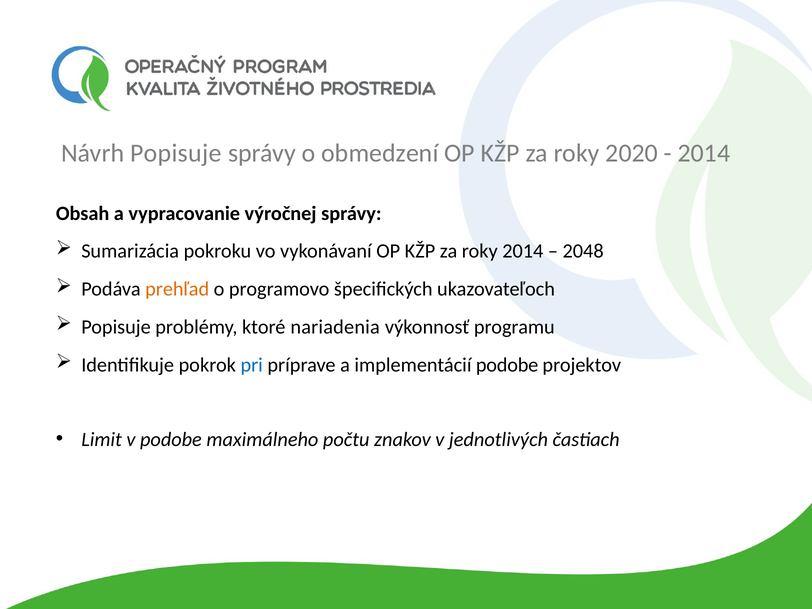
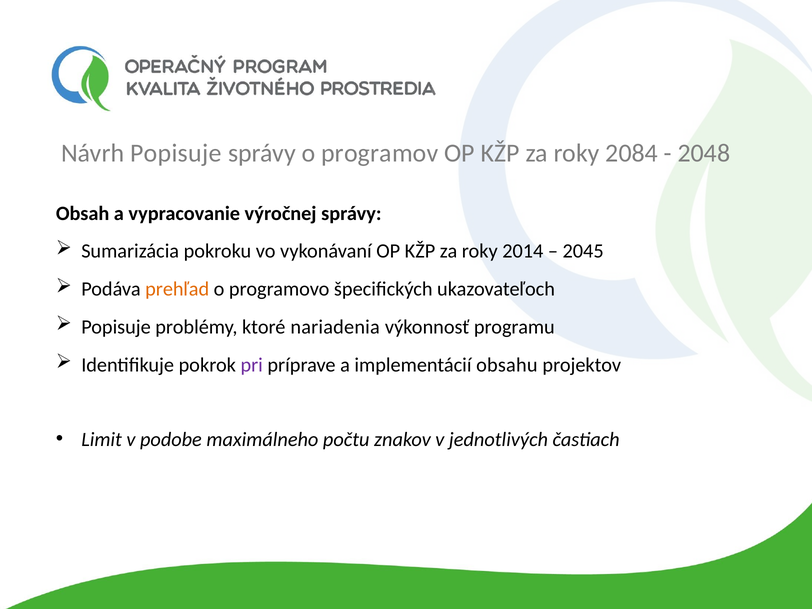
obmedzení: obmedzení -> programov (380, 153)
2020: 2020 -> 2084 (632, 153)
2014: 2014 -> 2048 (704, 153)
2048: 2048 -> 2045 (583, 251)
pri colour: blue -> purple (252, 365)
implementácií podobe: podobe -> obsahu (507, 365)
